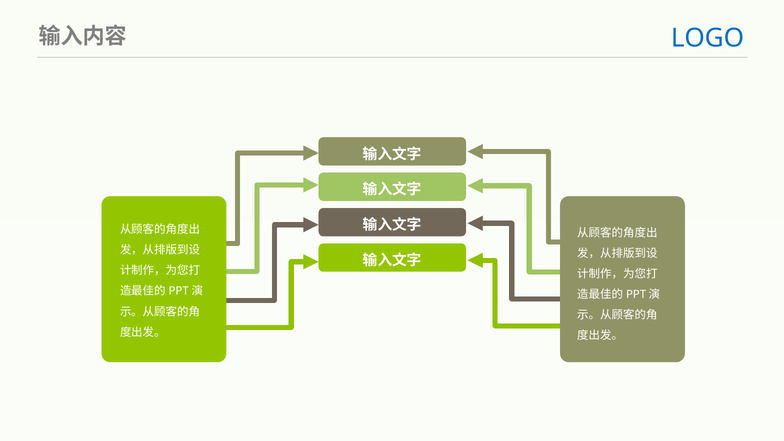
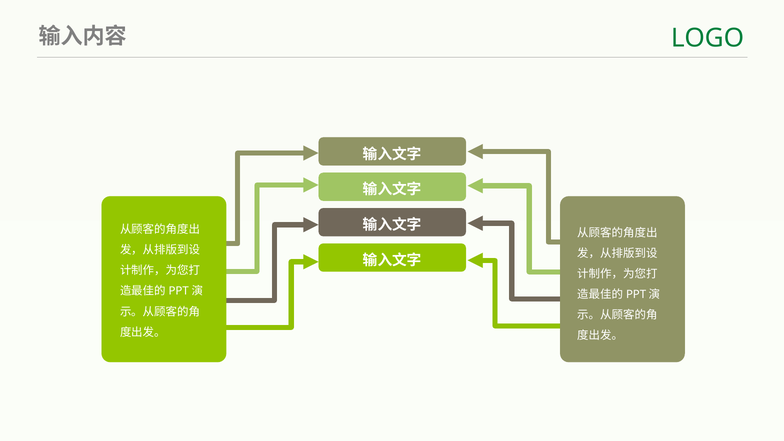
LOGO colour: blue -> green (707, 38)
